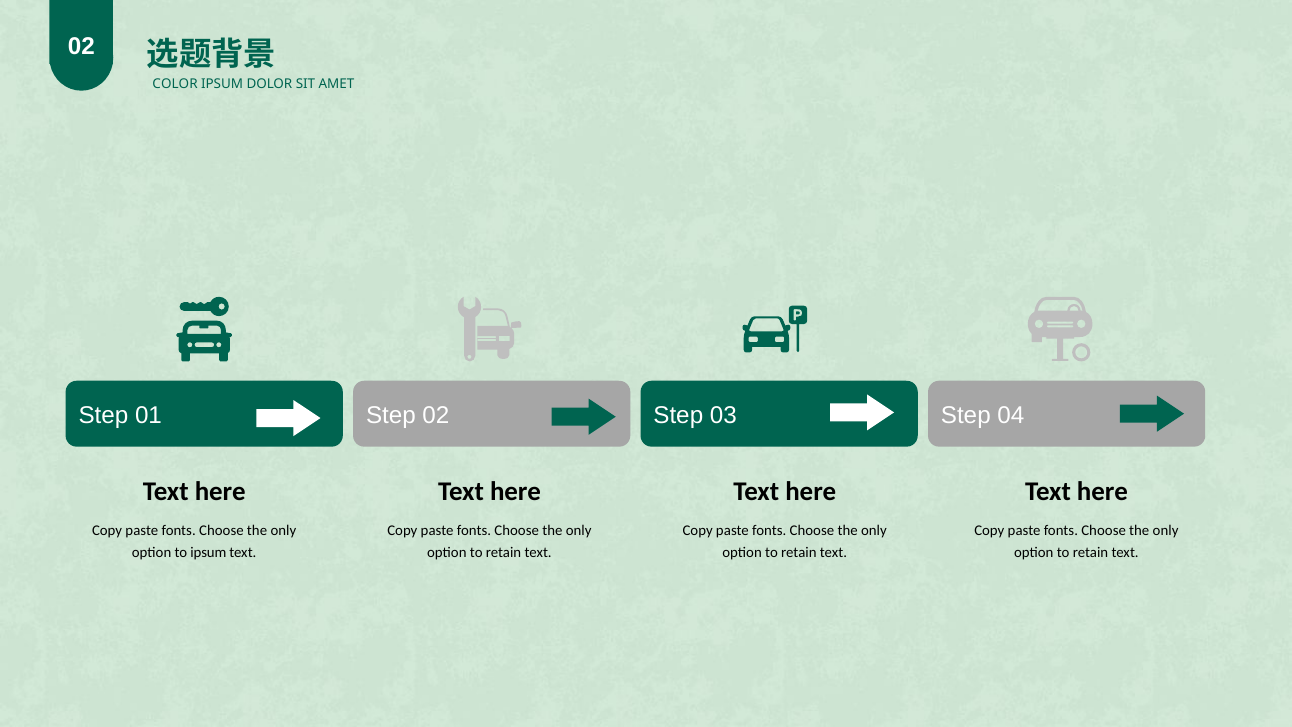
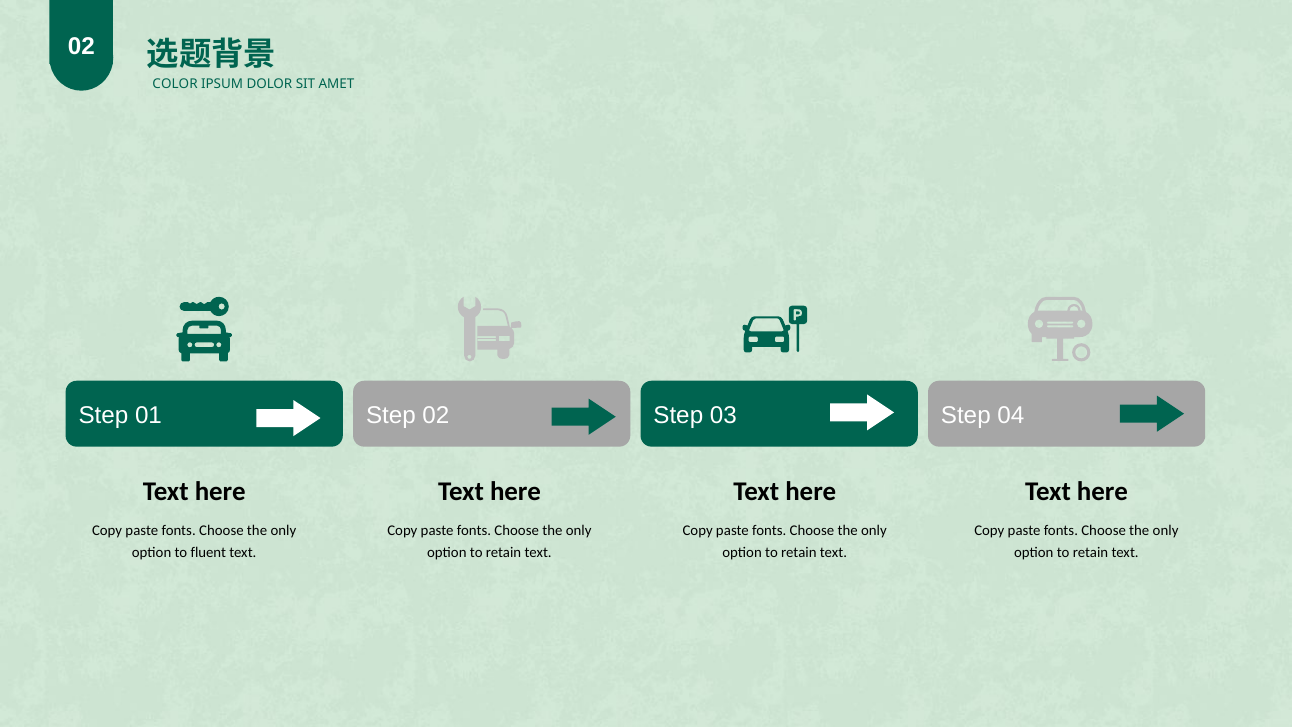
to ipsum: ipsum -> fluent (208, 552)
